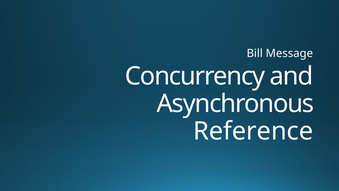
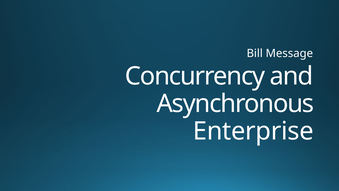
Reference: Reference -> Enterprise (253, 131)
